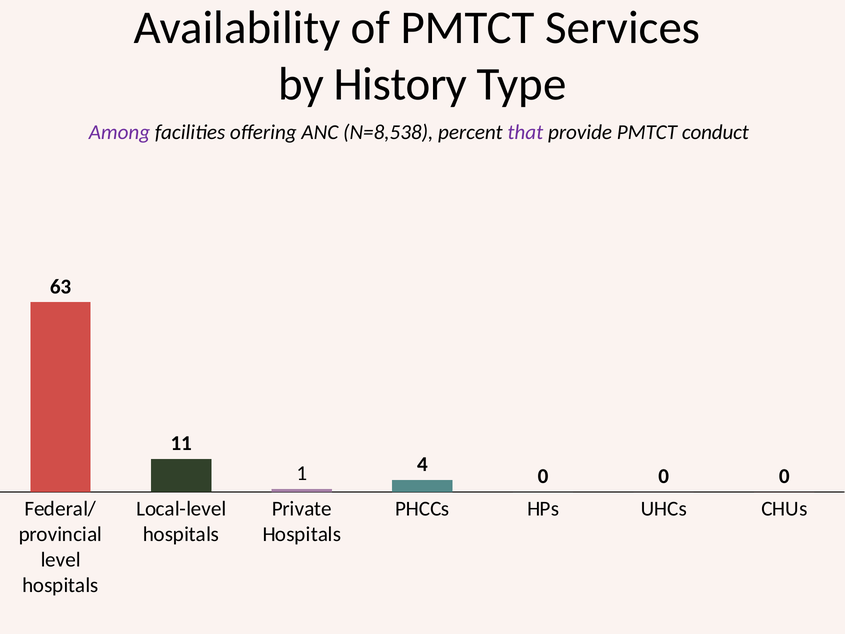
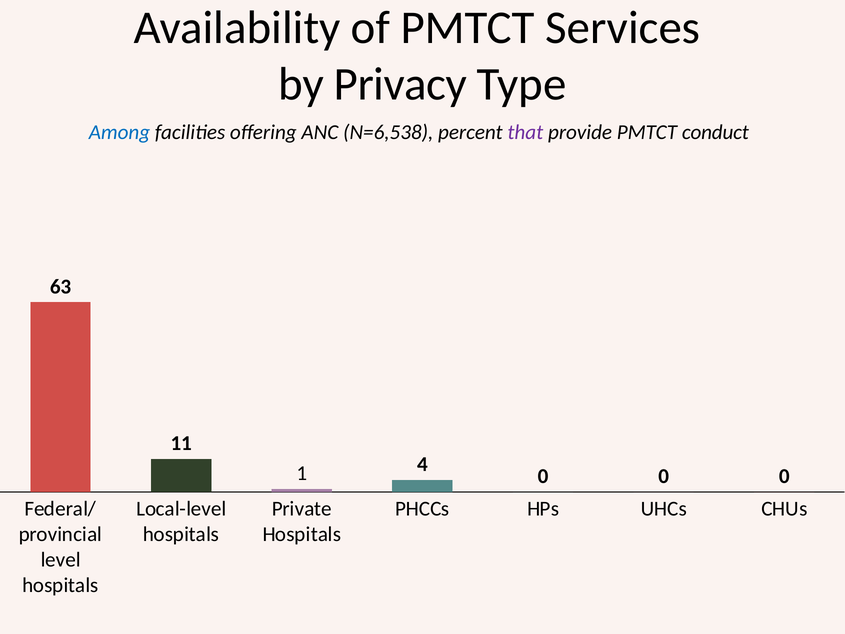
History: History -> Privacy (400, 84)
Among colour: purple -> blue (119, 132)
N=8,538: N=8,538 -> N=6,538 (388, 132)
